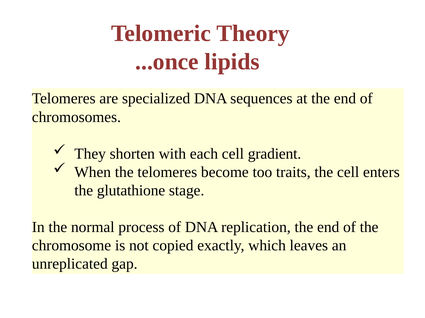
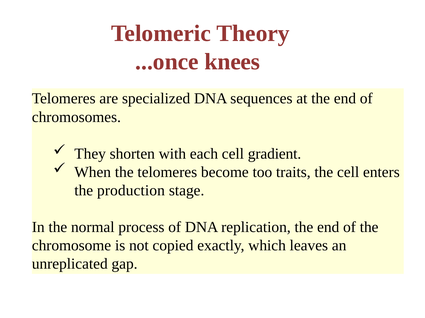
lipids: lipids -> knees (232, 62)
glutathione: glutathione -> production (131, 191)
